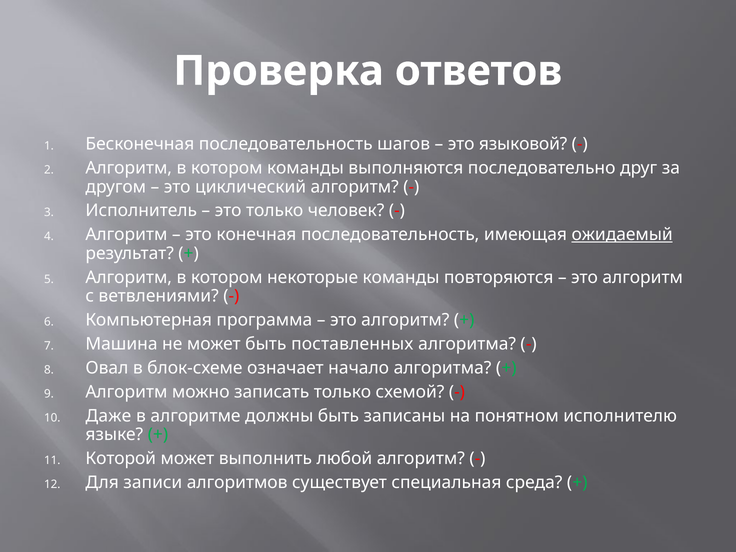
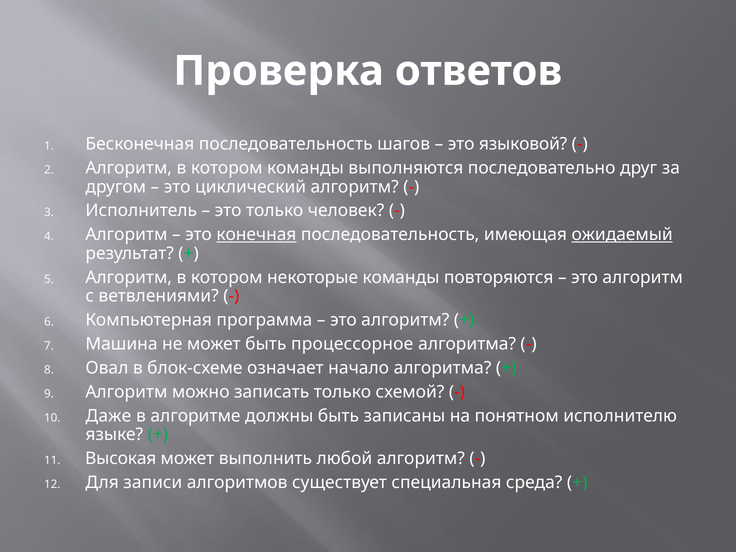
конечная underline: none -> present (256, 235)
поставленных: поставленных -> процессорное (352, 344)
Которой: Которой -> Высокая (121, 459)
